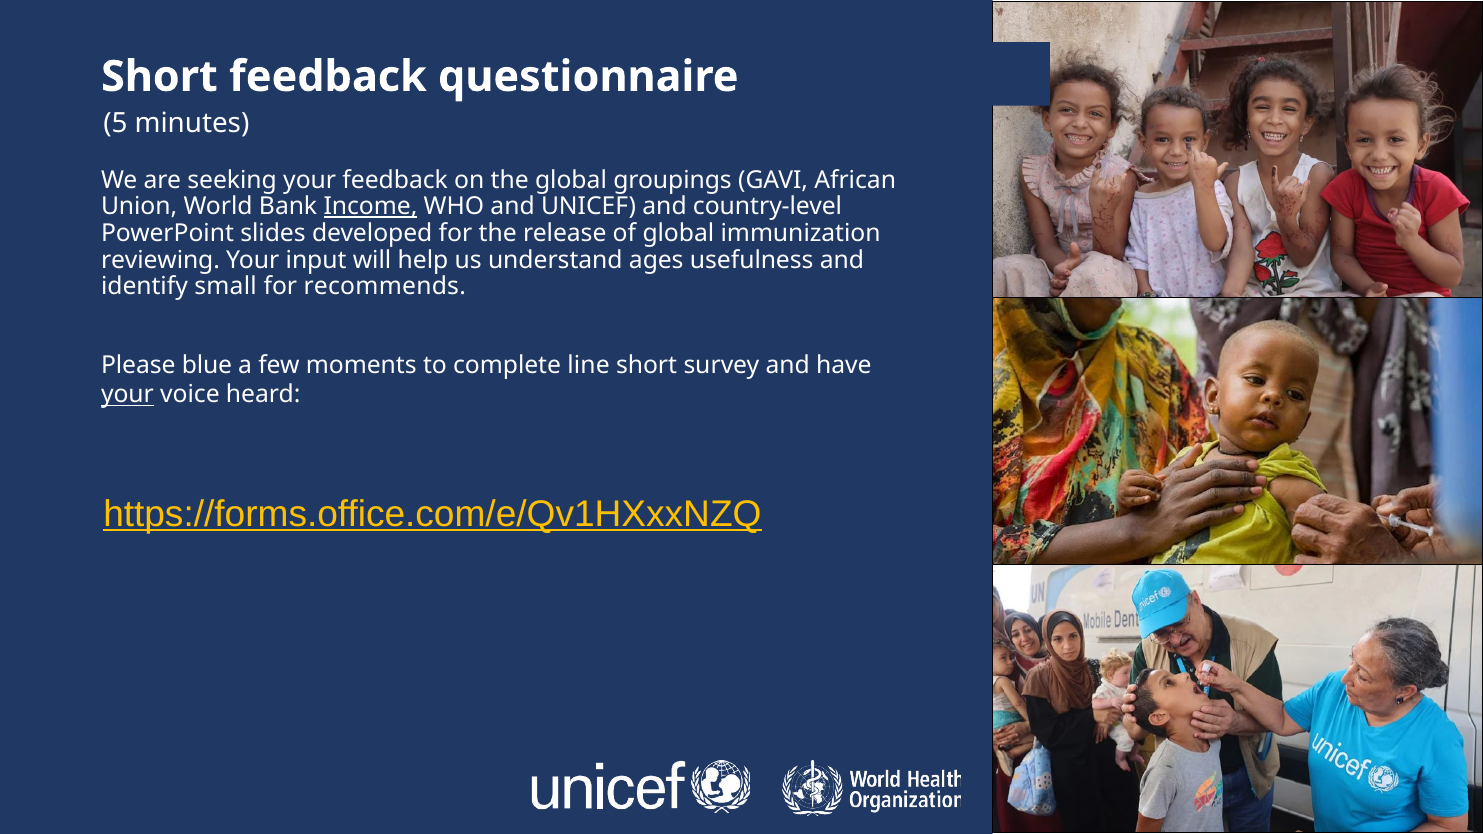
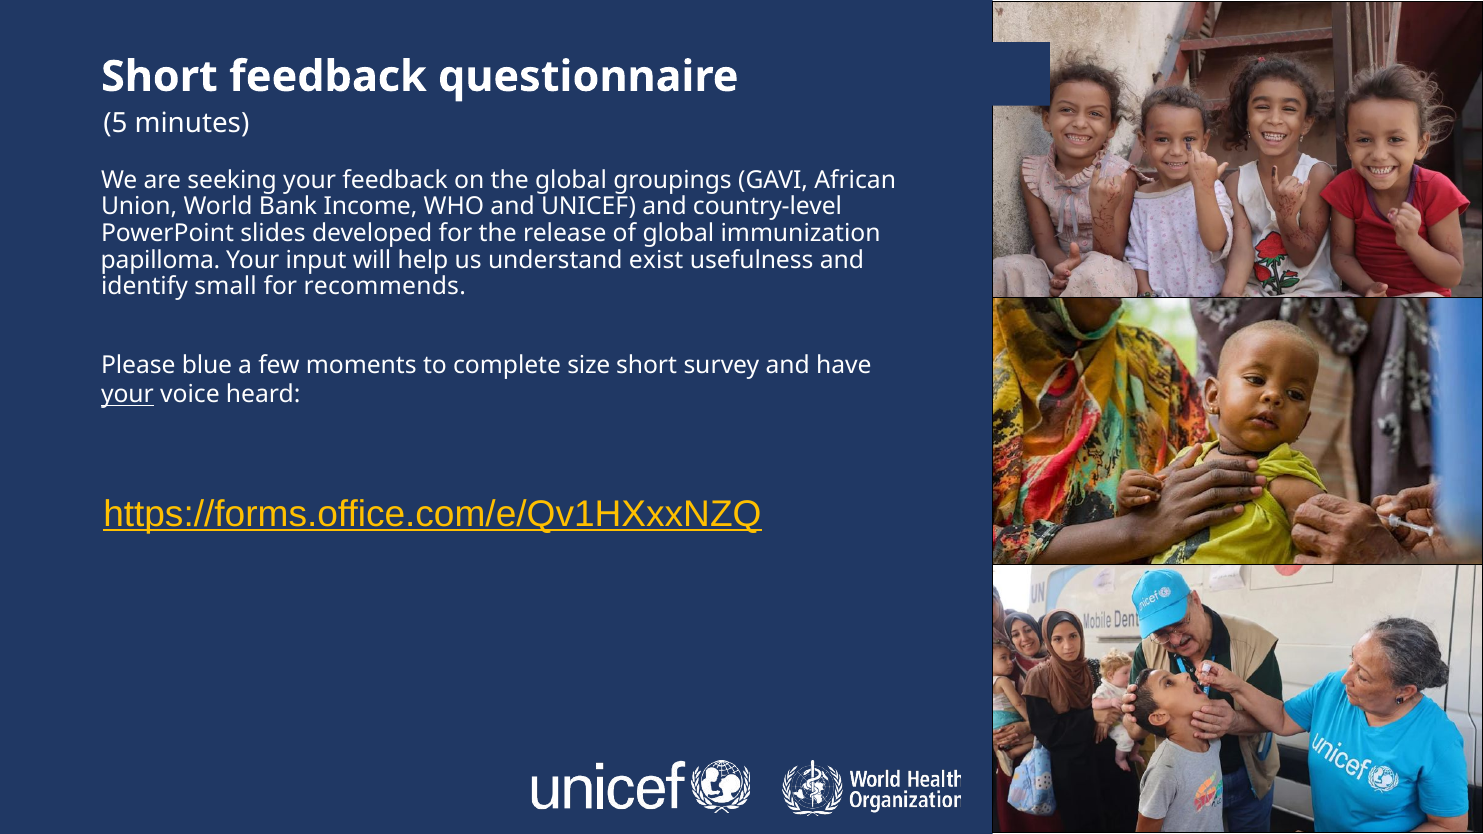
Income underline: present -> none (370, 207)
reviewing: reviewing -> papilloma (161, 260)
ages: ages -> exist (656, 260)
line: line -> size (589, 365)
